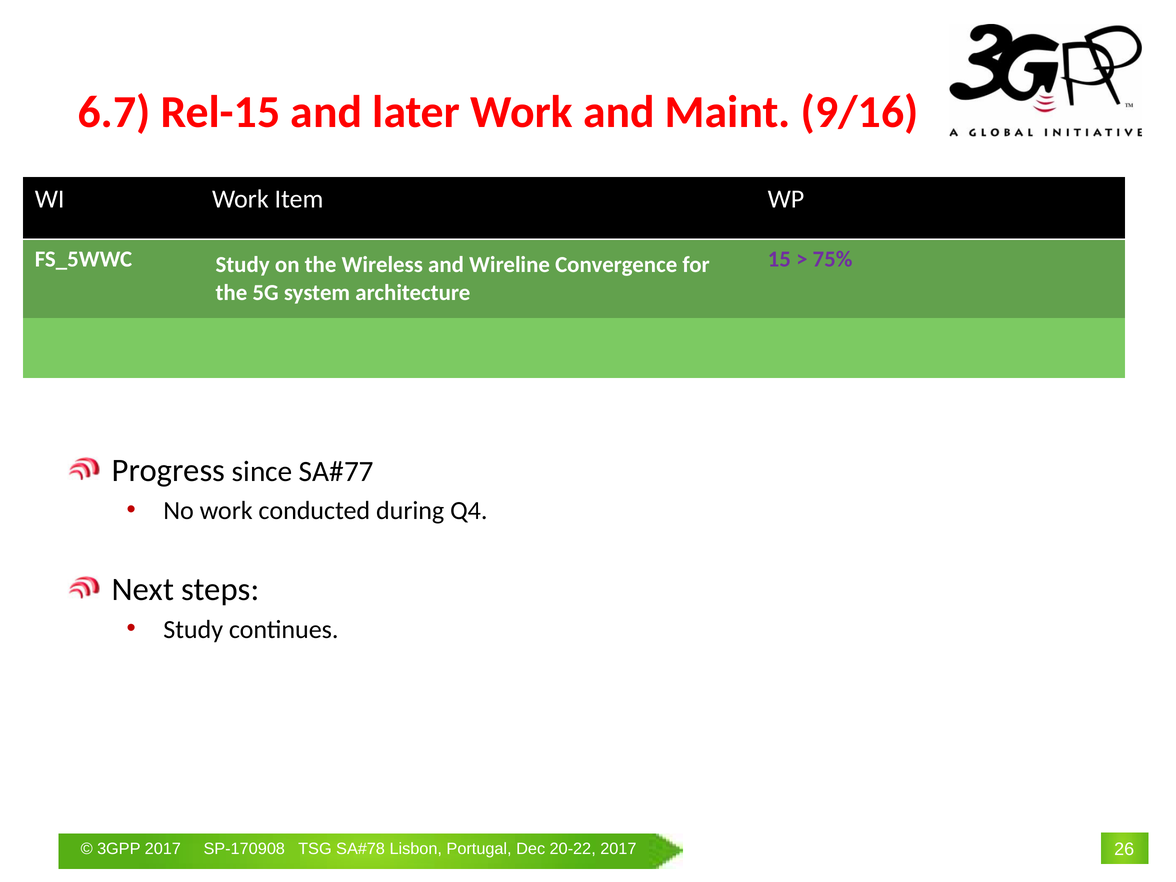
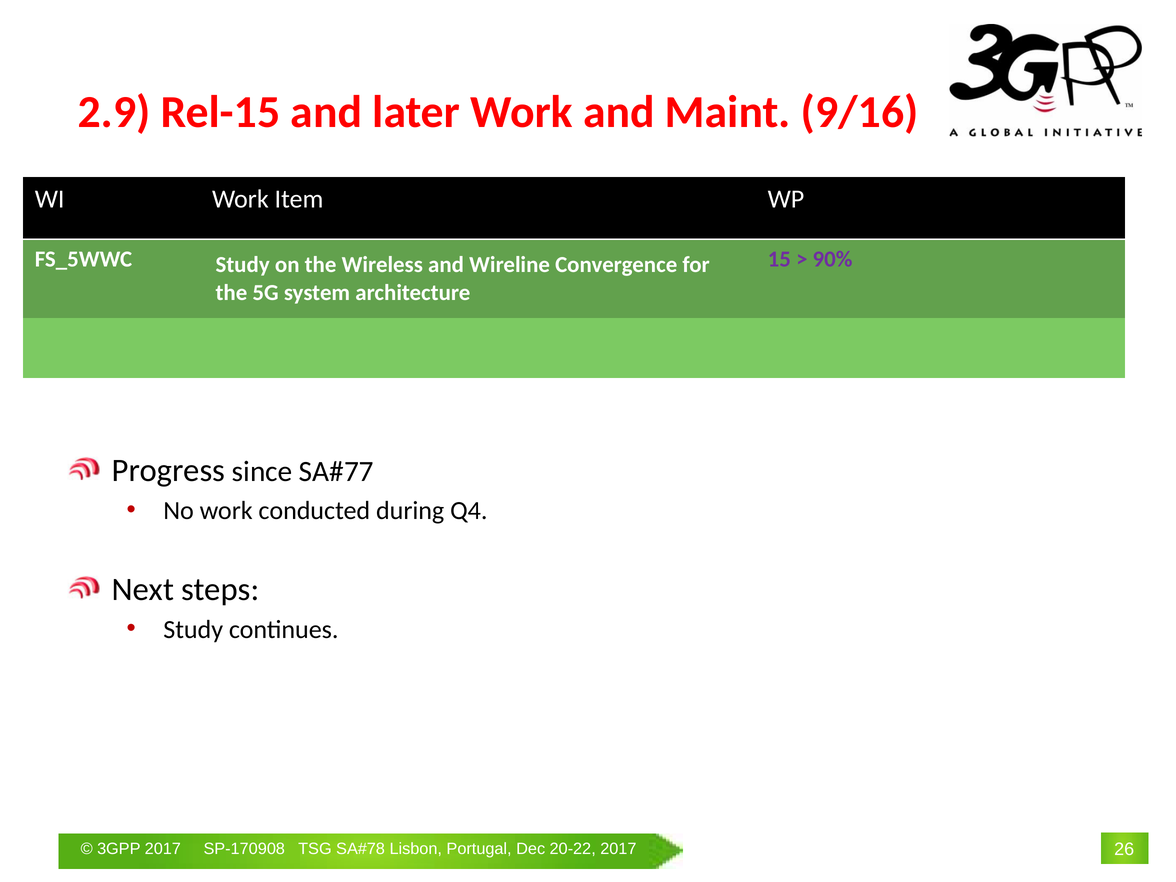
6.7: 6.7 -> 2.9 (114, 112)
75%: 75% -> 90% (833, 259)
